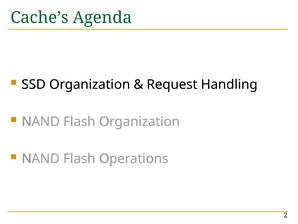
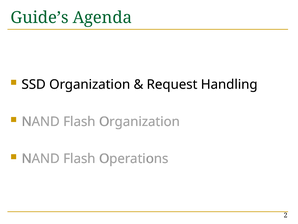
Cache’s: Cache’s -> Guide’s (39, 18)
